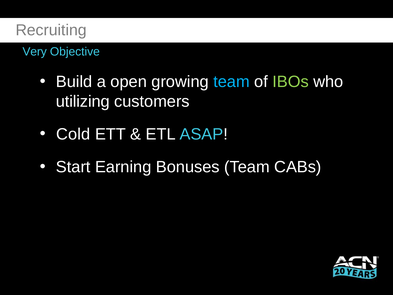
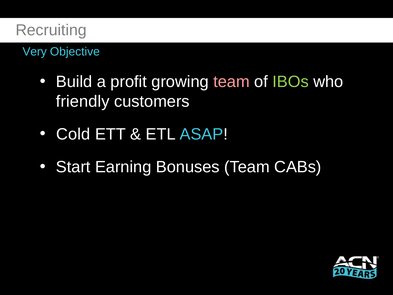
open: open -> profit (129, 82)
team colour: light blue -> pink (231, 82)
utilizing: utilizing -> friendly (83, 101)
